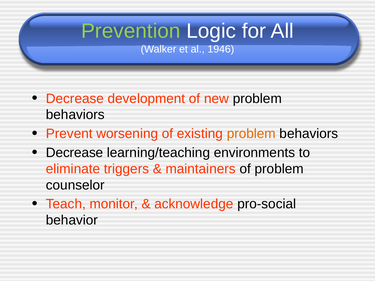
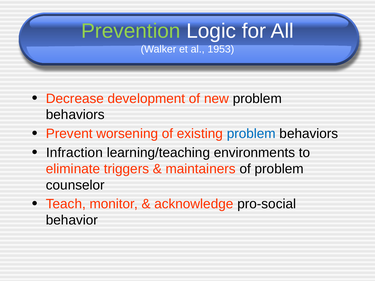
1946: 1946 -> 1953 (221, 49)
problem colour: orange -> blue (251, 134)
Decrease: Decrease -> Infraction (74, 153)
